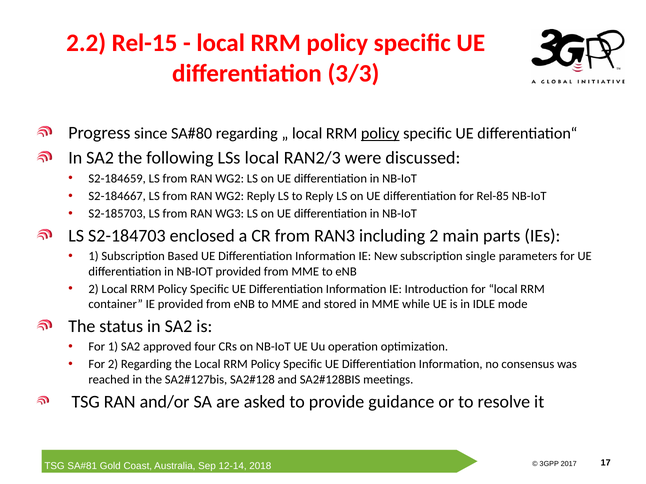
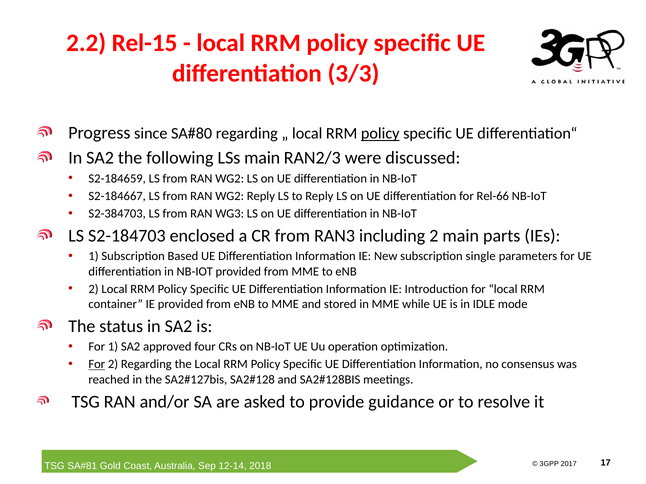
LSs local: local -> main (262, 158)
Rel-85: Rel-85 -> Rel-66 (493, 196)
S2-185703: S2-185703 -> S2-384703 (117, 214)
For underline: none -> present (97, 365)
